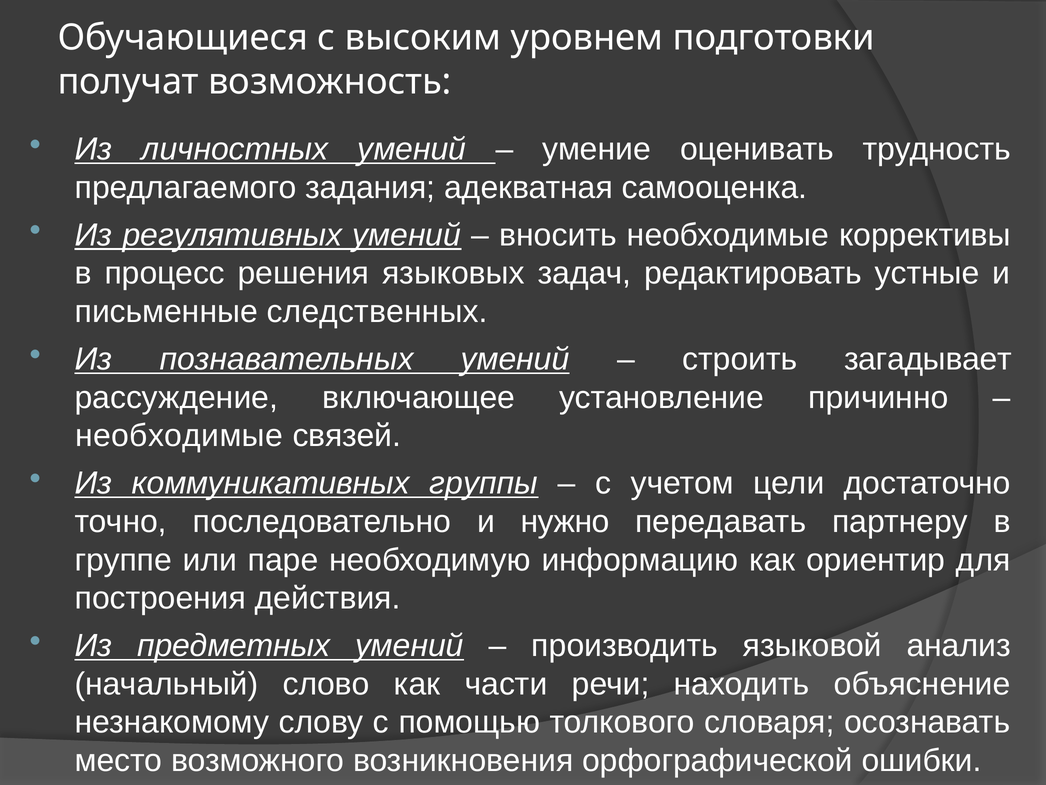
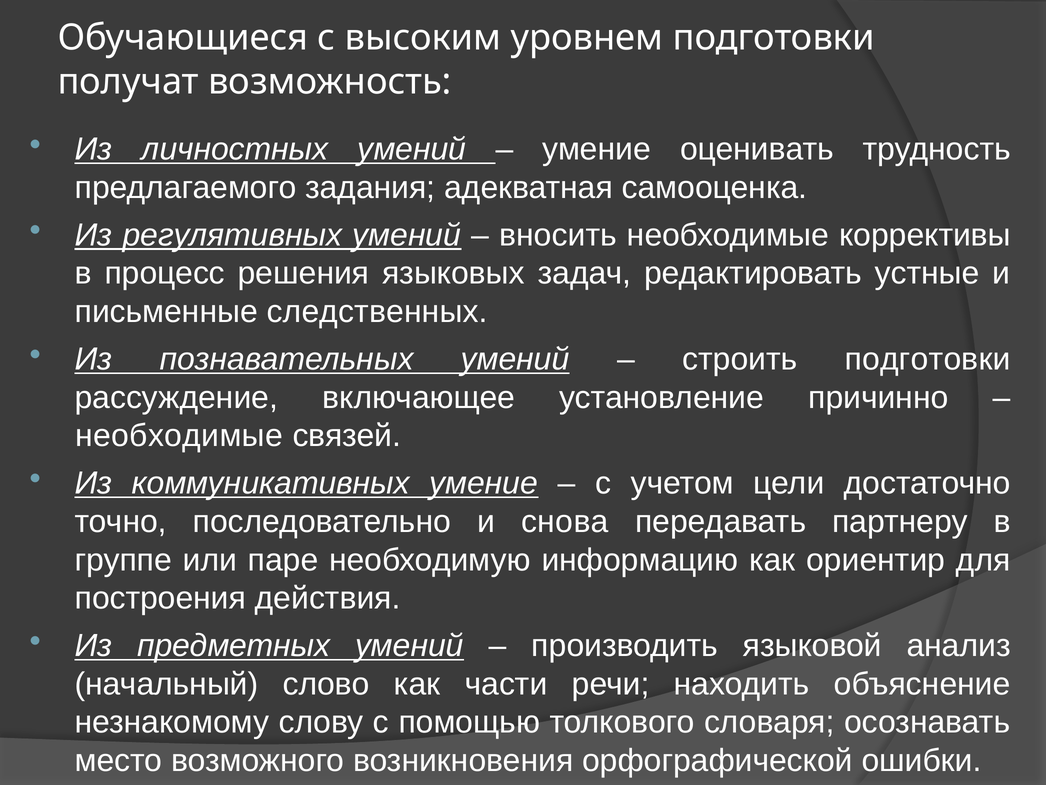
строить загадывает: загадывает -> подготовки (928, 359)
коммуникативных группы: группы -> умение (484, 483)
нужно: нужно -> снова (565, 521)
